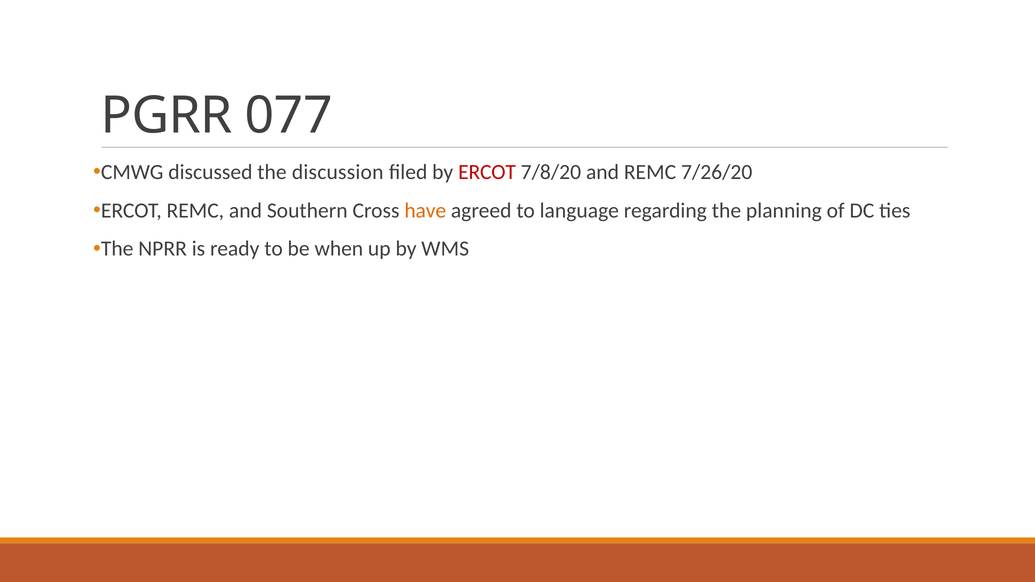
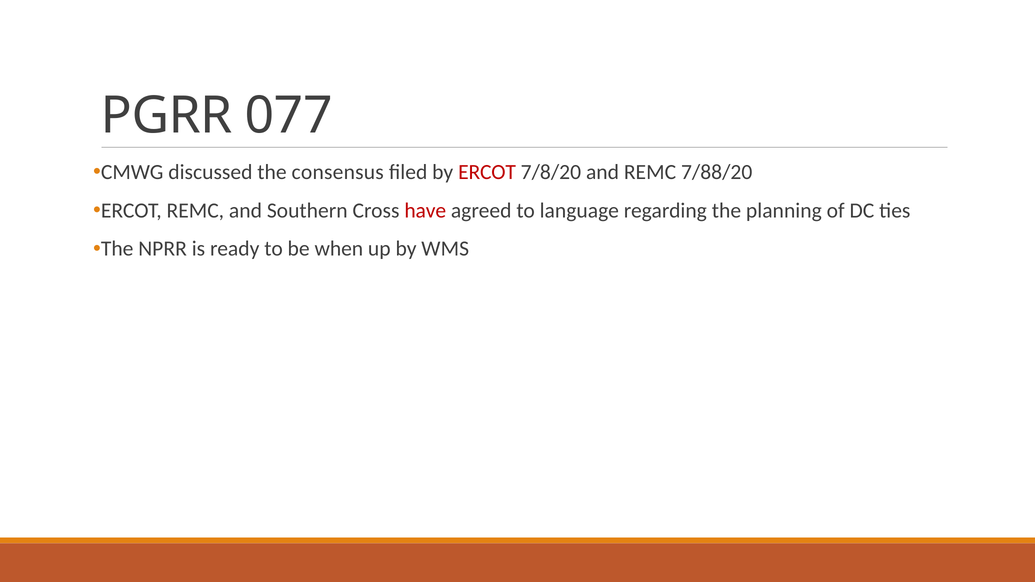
discussion: discussion -> consensus (338, 172)
7/26/20: 7/26/20 -> 7/88/20 (717, 172)
have colour: orange -> red (425, 210)
